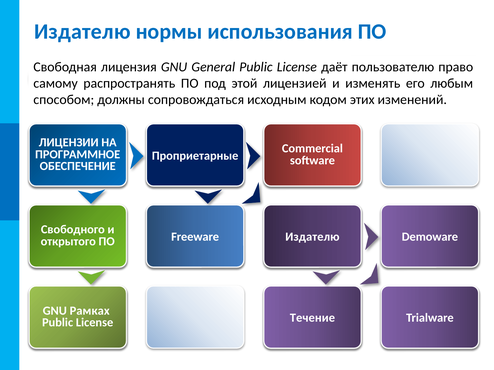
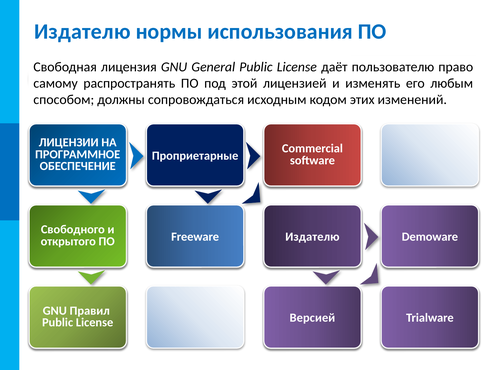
Рамках: Рамках -> Правил (90, 311)
License Течение: Течение -> Версией (312, 318)
